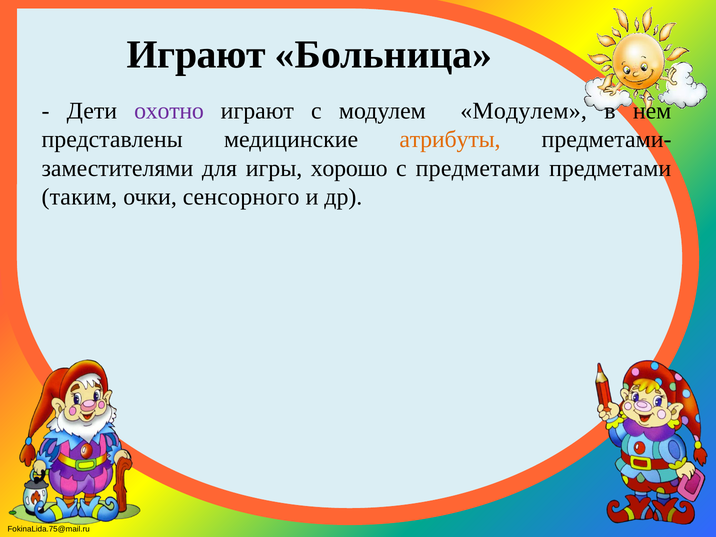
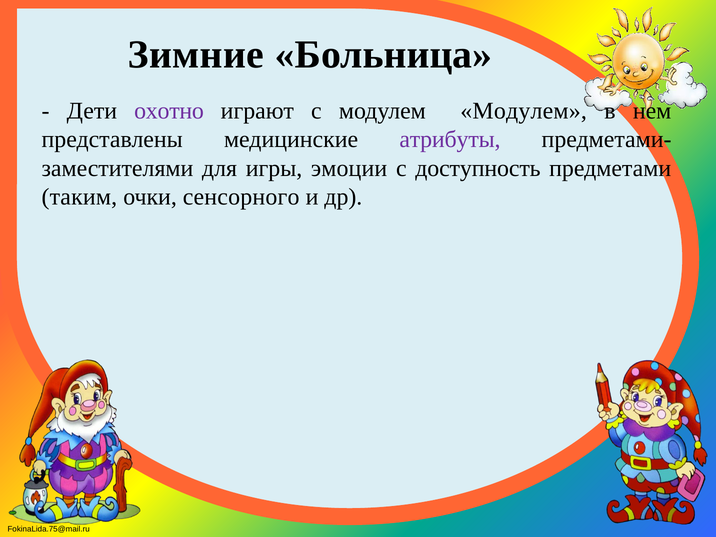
Играют: Играют -> Зимние (196, 55)
атрибуты colour: orange -> purple (450, 140)
хорошо: хорошо -> эмоции (349, 168)
с предметами: предметами -> доступность (478, 168)
